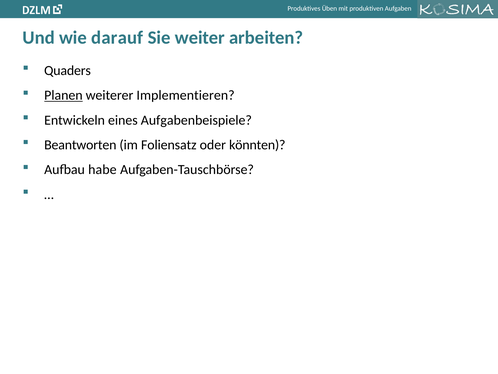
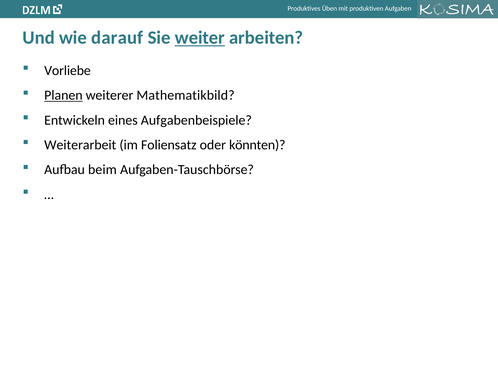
weiter underline: none -> present (200, 38)
Quaders: Quaders -> Vorliebe (68, 71)
Implementieren: Implementieren -> Mathematikbild (186, 95)
Beantworten: Beantworten -> Weiterarbeit (80, 145)
habe: habe -> beim (102, 169)
